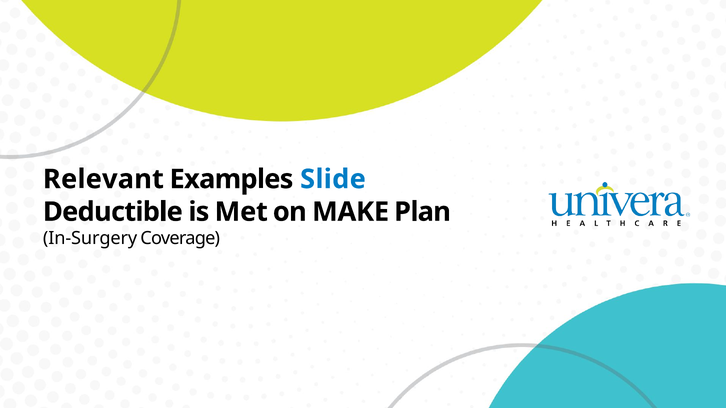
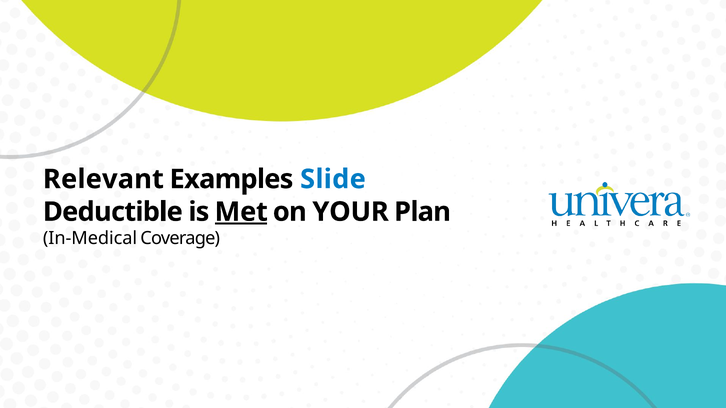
Met underline: none -> present (241, 212)
MAKE: MAKE -> YOUR (351, 212)
In-Surgery: In-Surgery -> In-Medical (90, 239)
